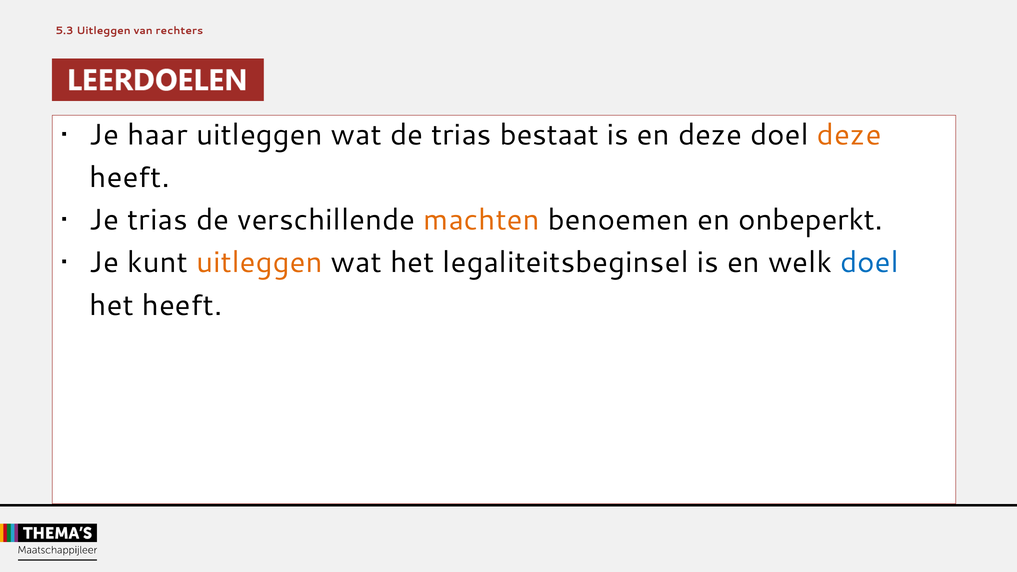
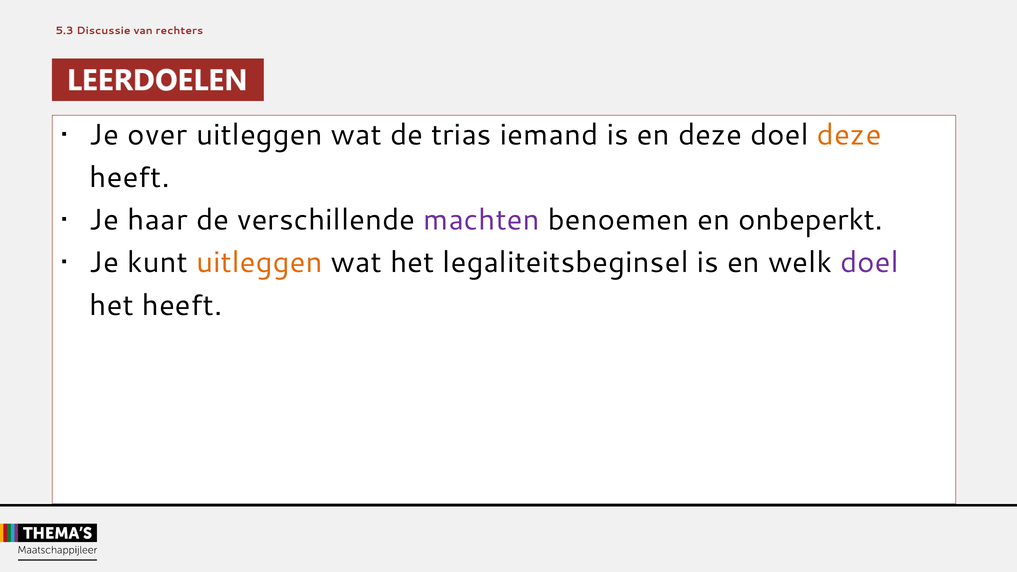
5.3 Uitleggen: Uitleggen -> Discussie (103, 31)
haar: haar -> over (157, 135)
bestaat: bestaat -> iemand (549, 135)
Je trias: trias -> haar (157, 220)
machten colour: orange -> purple (482, 220)
doel colour: blue -> purple (870, 263)
